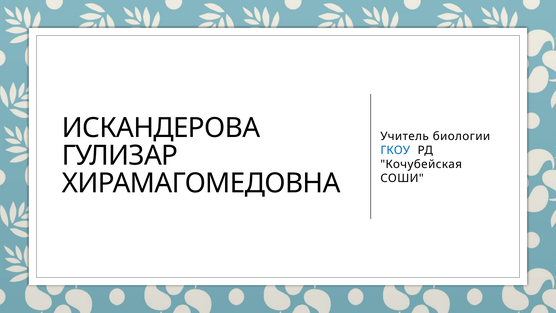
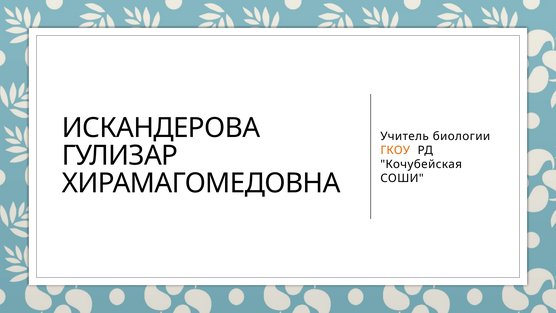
ГКОУ colour: blue -> orange (395, 150)
